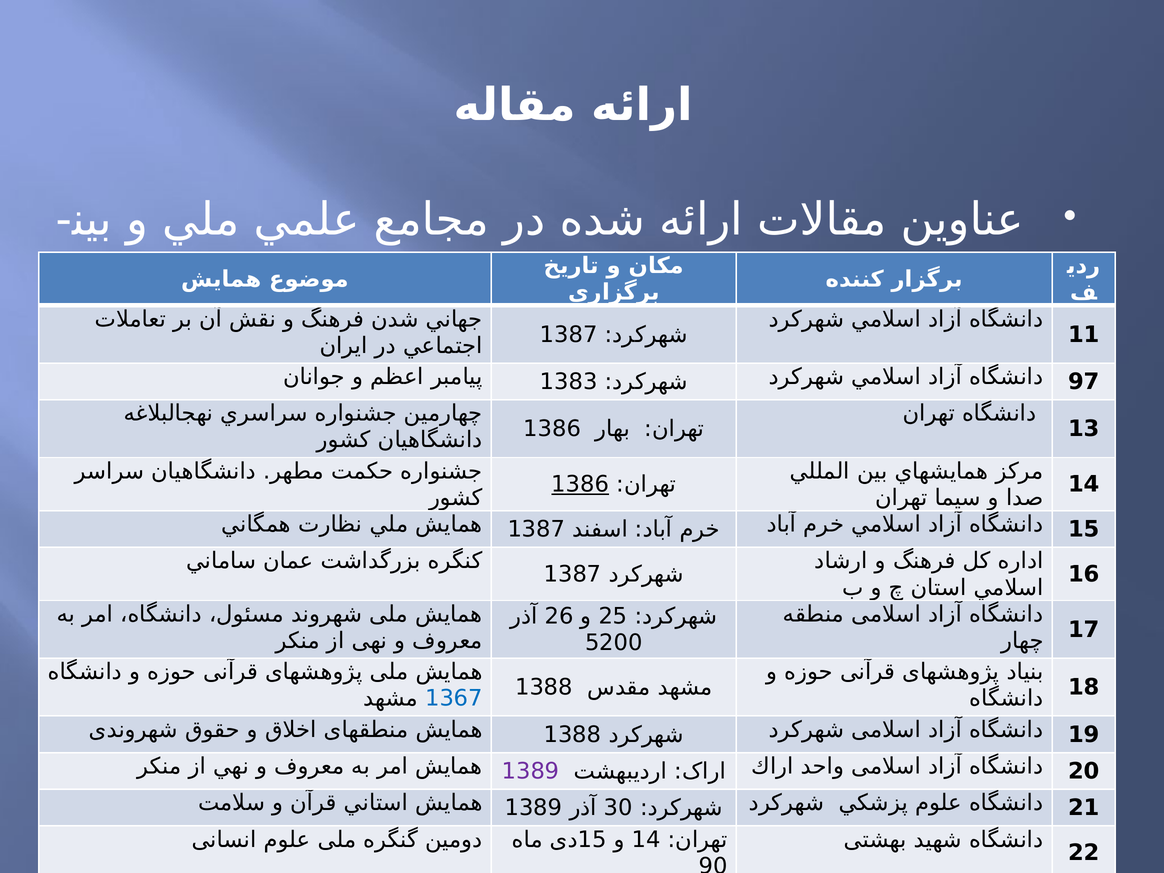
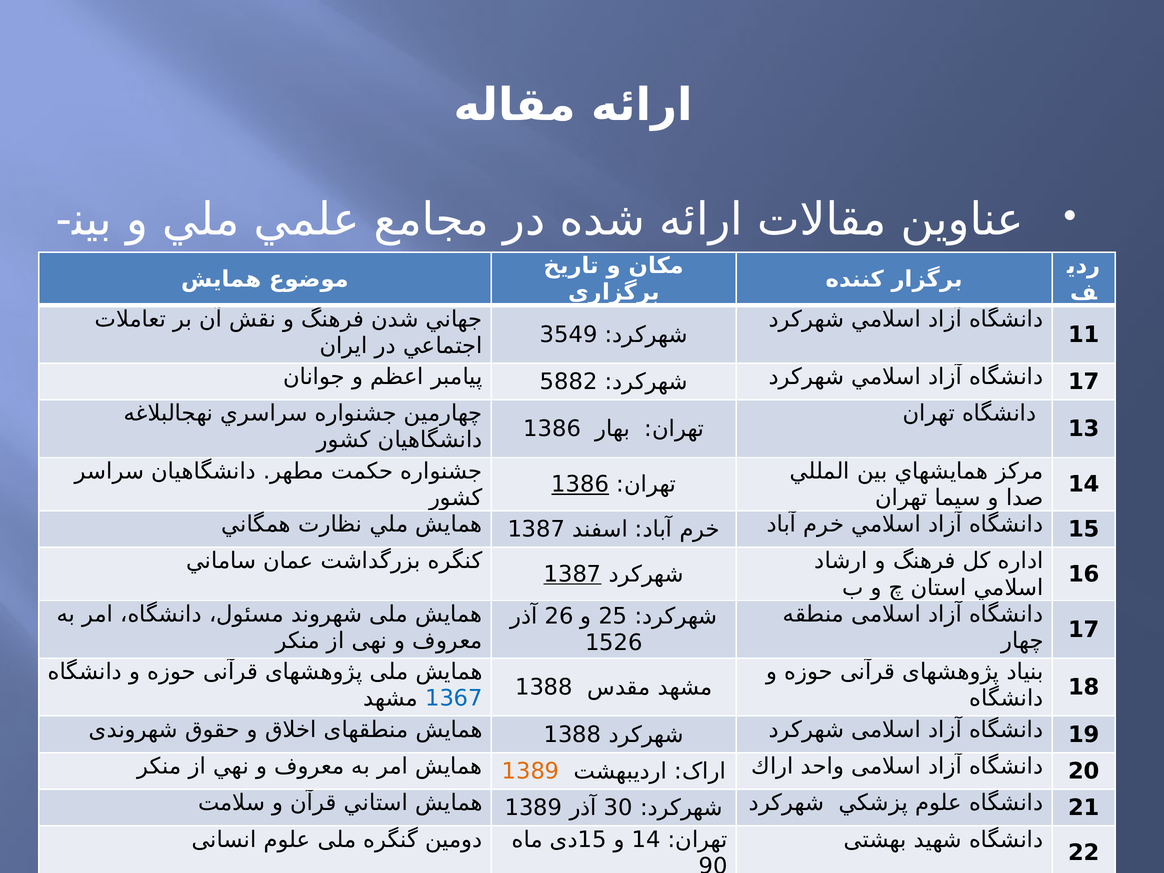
1387: 1387 -> 3549 (569, 335)
1383: 1383 -> 5882 (569, 382)
97: 97 -> 17 (1084, 382)
1387 underline: none -> present (573, 574)
5200: 5200 -> 1526 (614, 643)
1389 colour: purple -> orange (531, 771)
